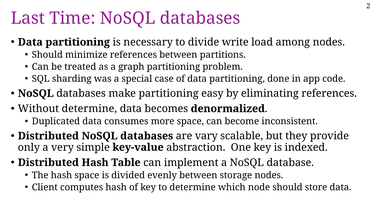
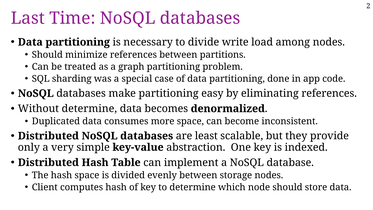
vary: vary -> least (206, 136)
